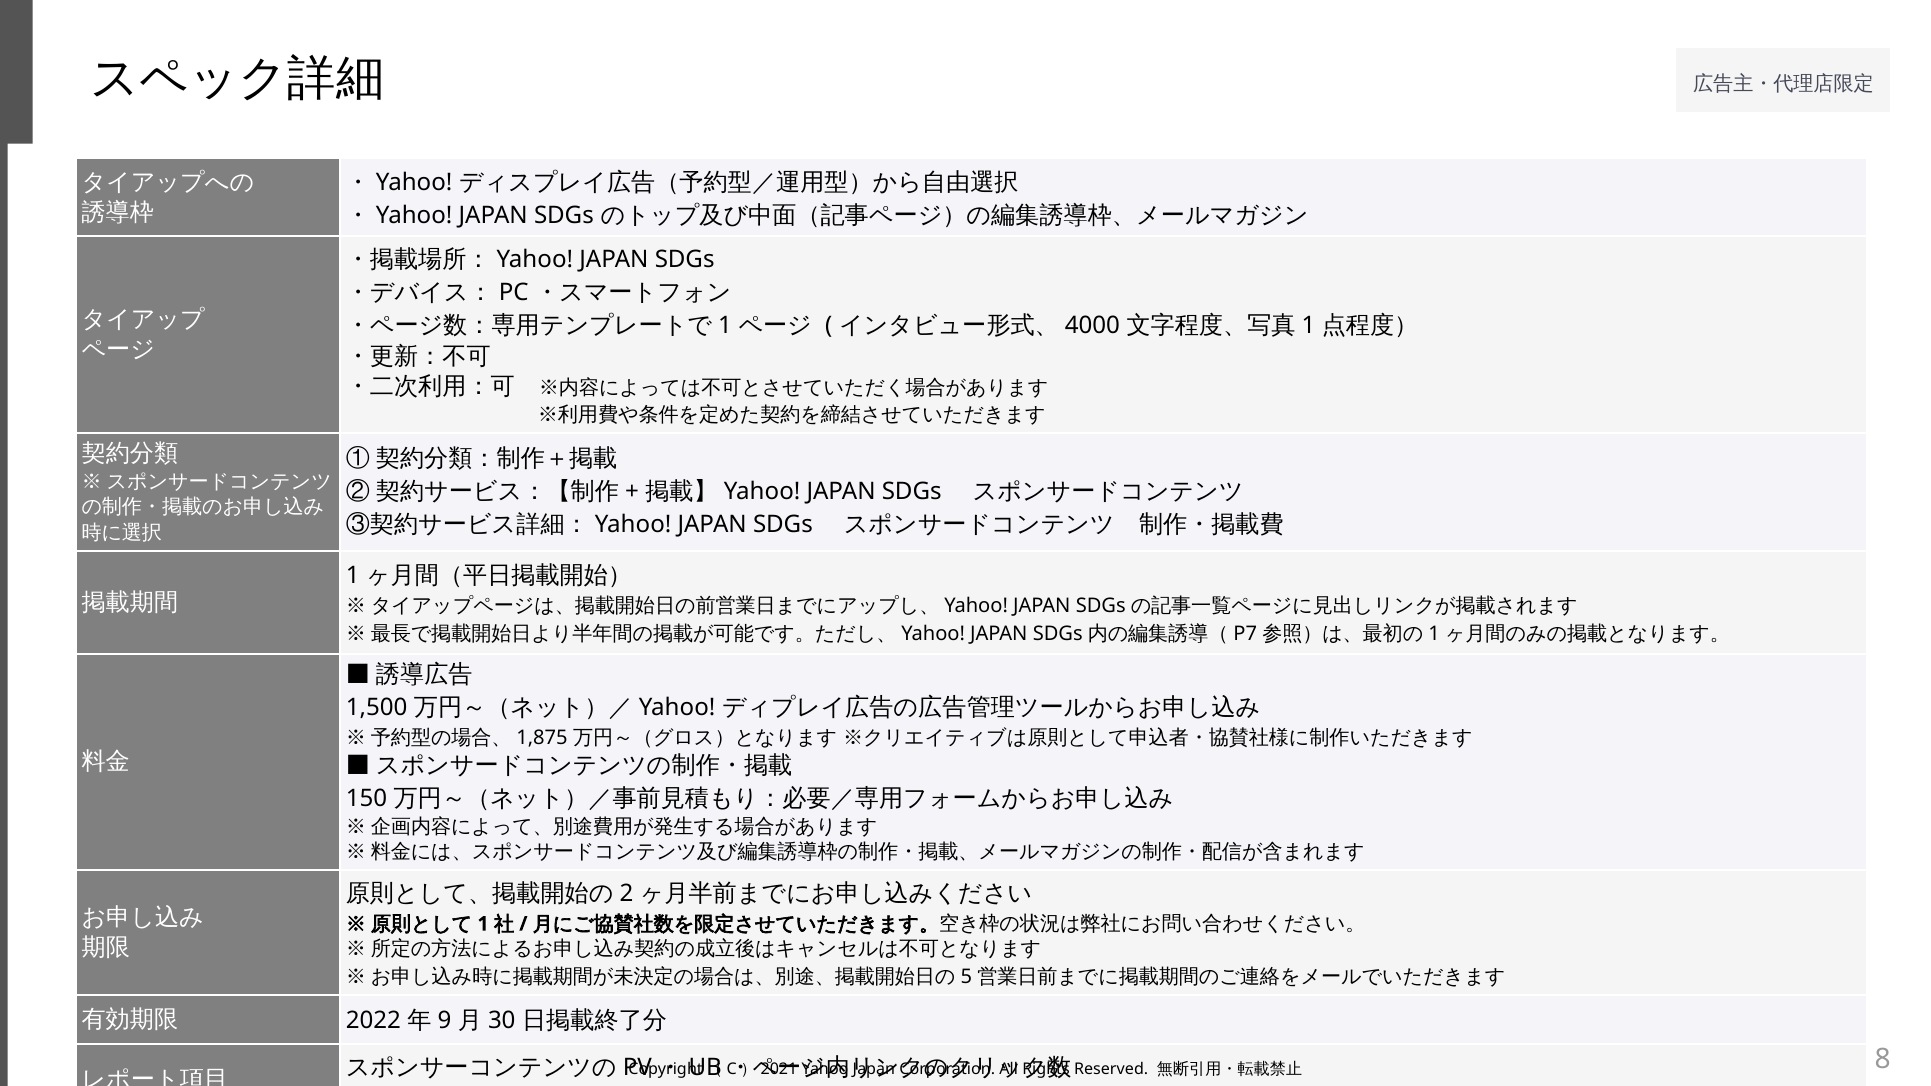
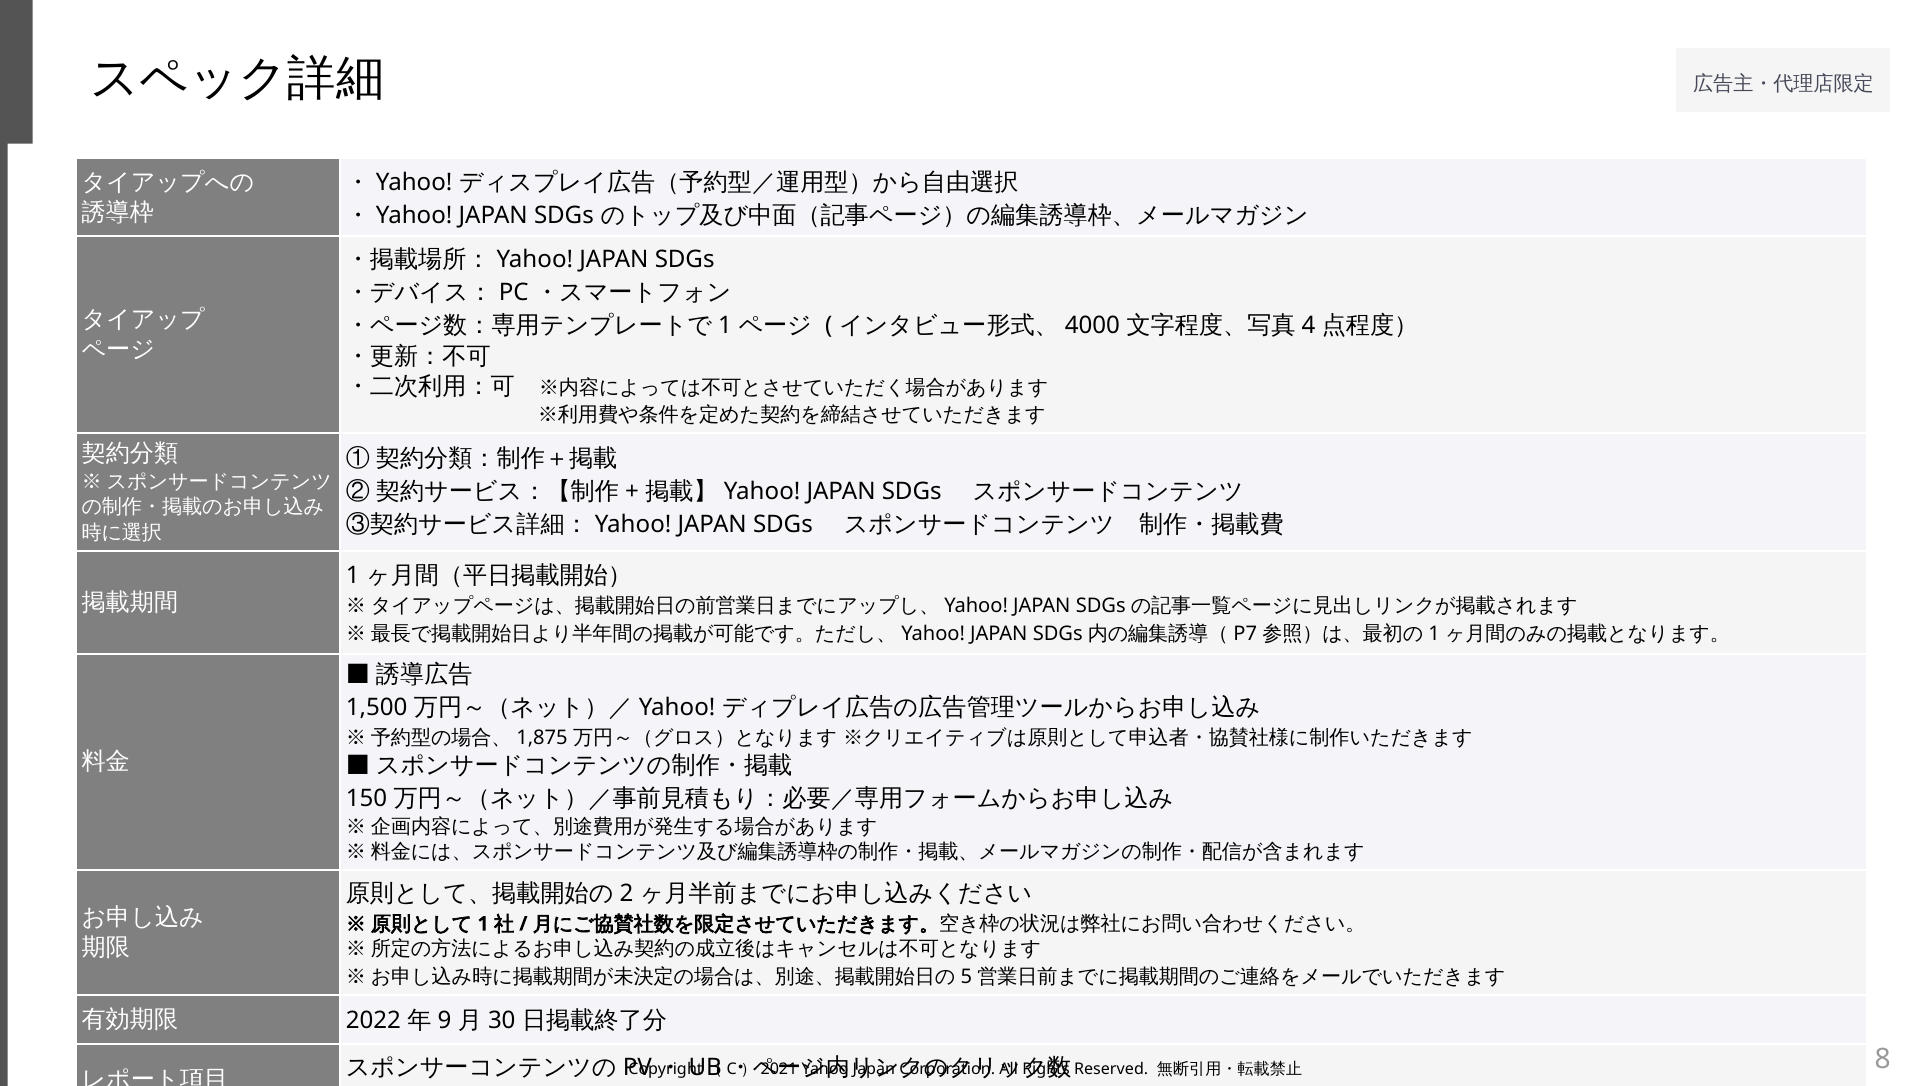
1: 1 -> 4 (1308, 326)
